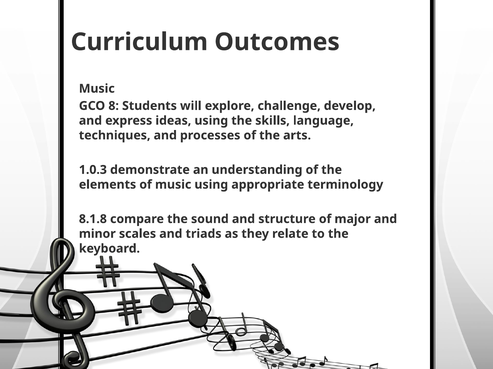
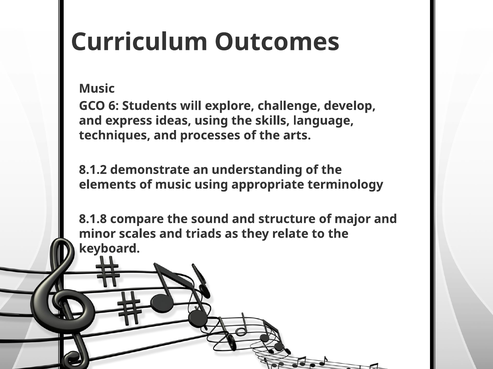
8: 8 -> 6 (114, 106)
1.0.3: 1.0.3 -> 8.1.2 (93, 170)
